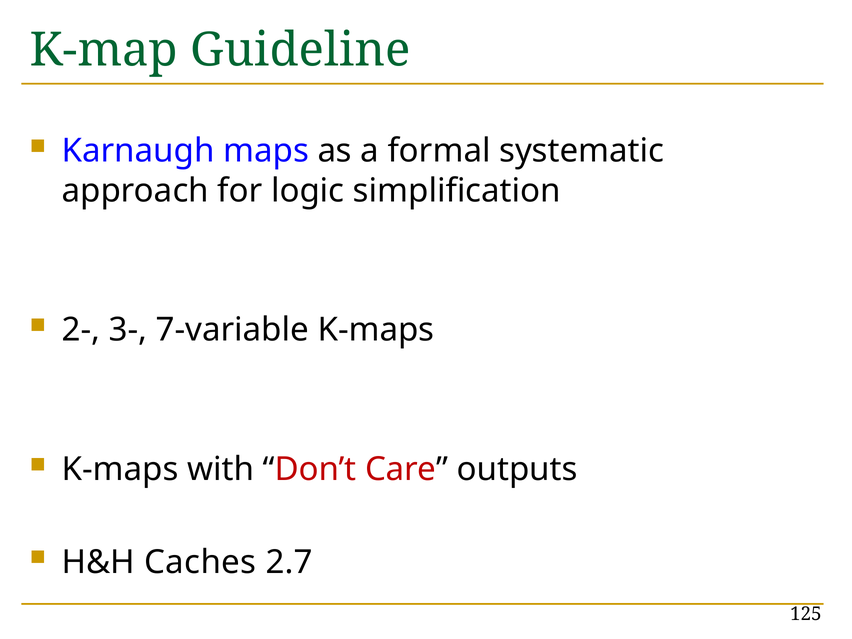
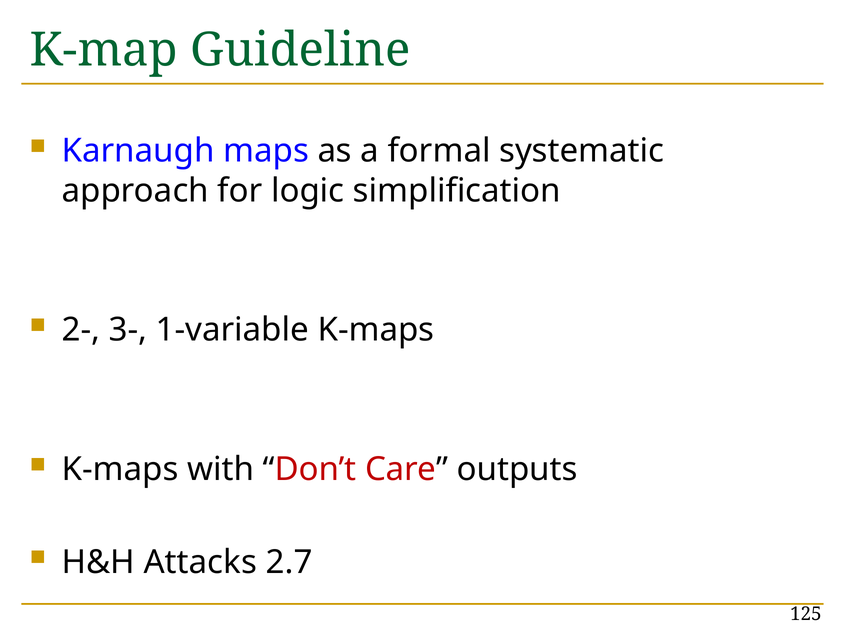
7-variable: 7-variable -> 1-variable (232, 330)
Caches: Caches -> Attacks (200, 562)
